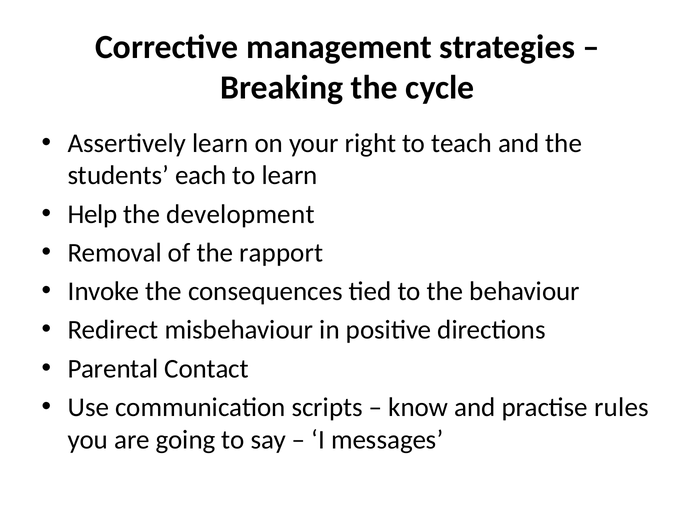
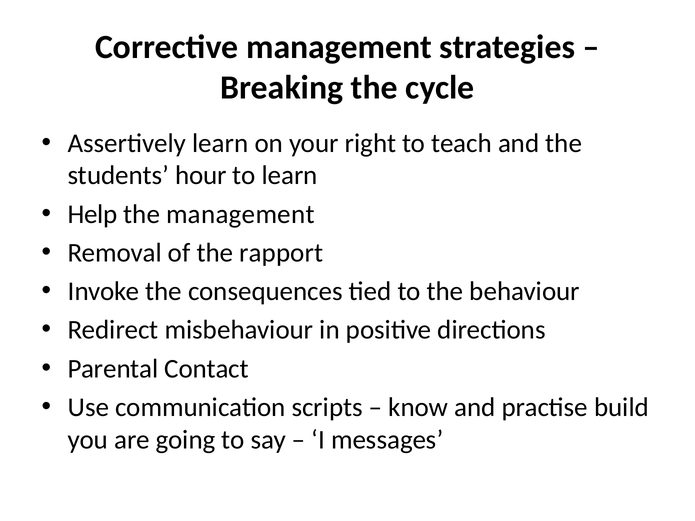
each: each -> hour (201, 176)
the development: development -> management (240, 214)
rules: rules -> build (622, 407)
